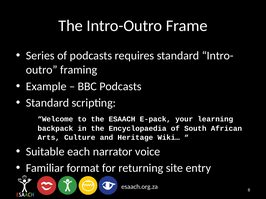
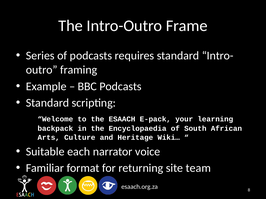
entry: entry -> team (198, 169)
